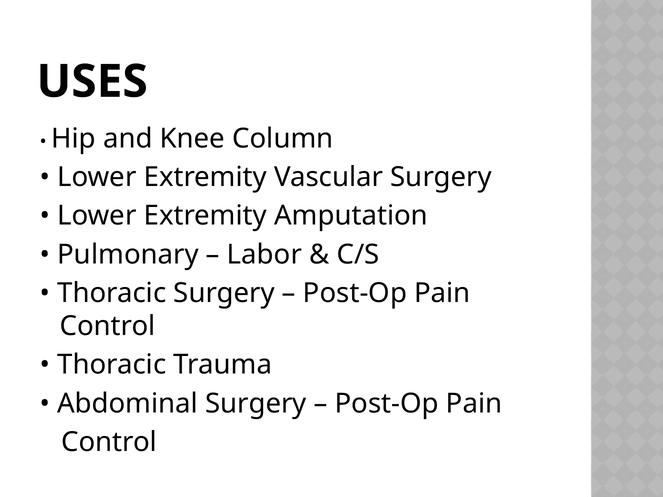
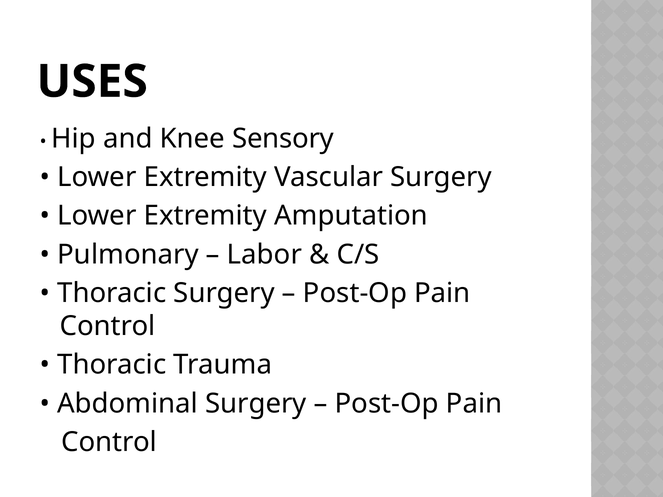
Column: Column -> Sensory (283, 138)
